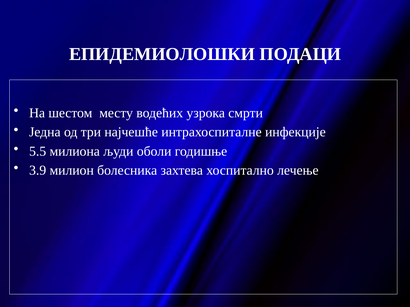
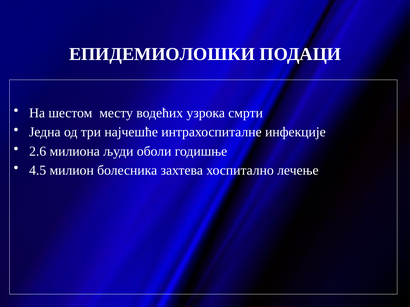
5.5: 5.5 -> 2.6 (38, 151)
3.9: 3.9 -> 4.5 (38, 171)
